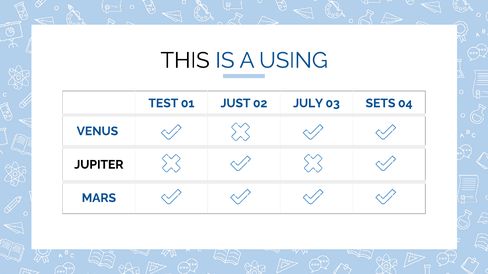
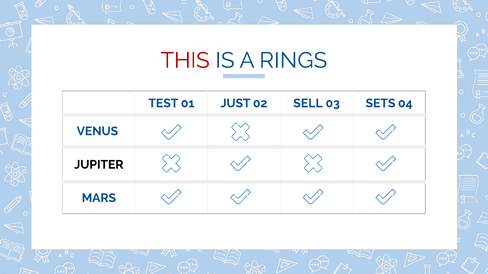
THIS colour: black -> red (185, 61)
USING: USING -> RINGS (293, 61)
JULY: JULY -> SELL (308, 103)
